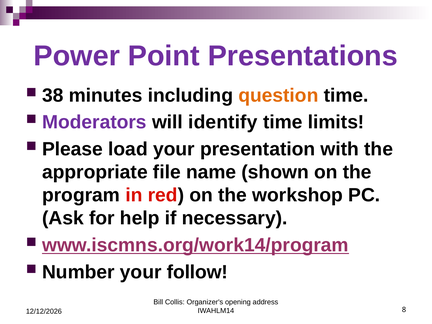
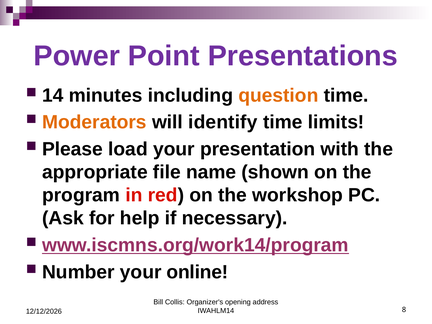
38: 38 -> 14 (53, 95)
Moderators colour: purple -> orange (94, 122)
follow: follow -> online (197, 272)
